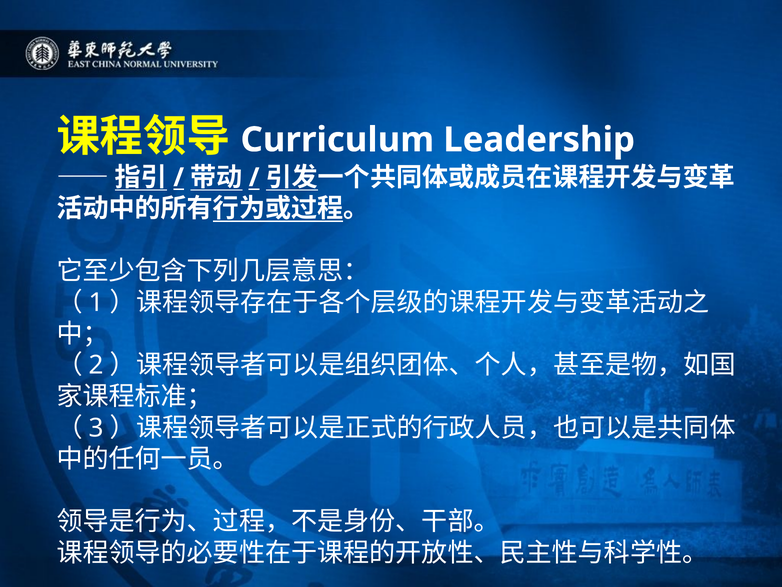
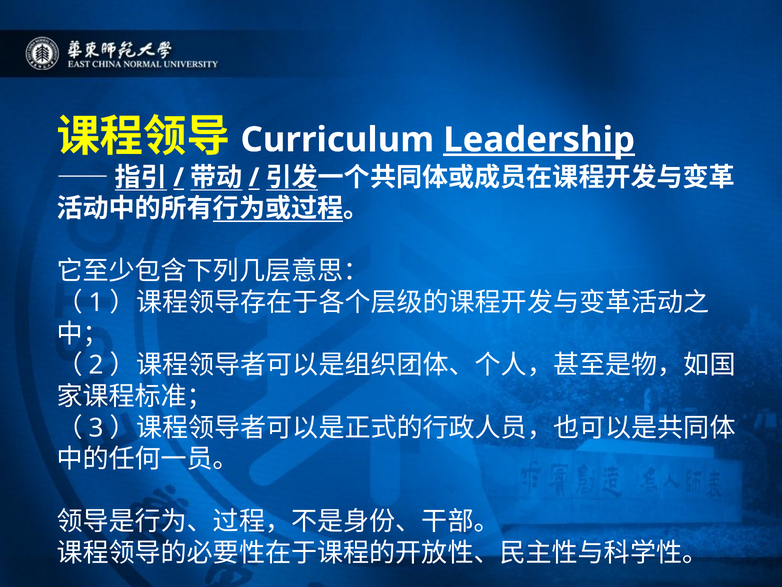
Leadership underline: none -> present (539, 140)
